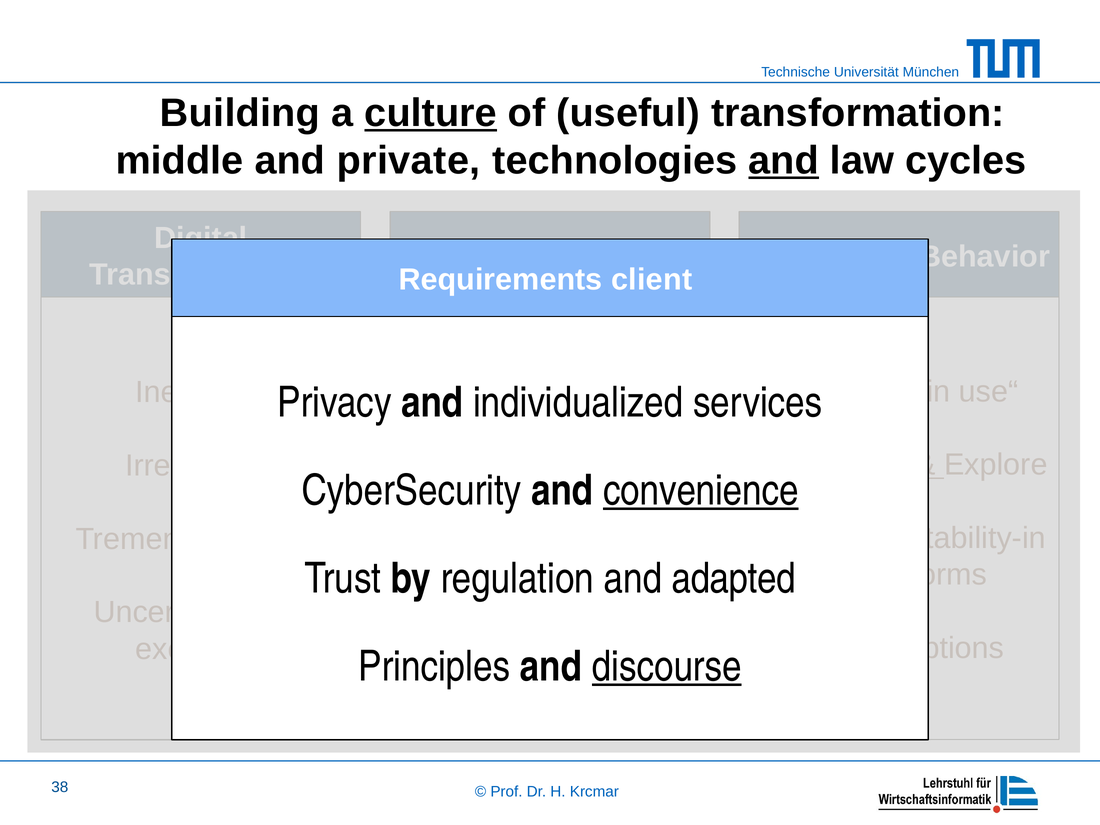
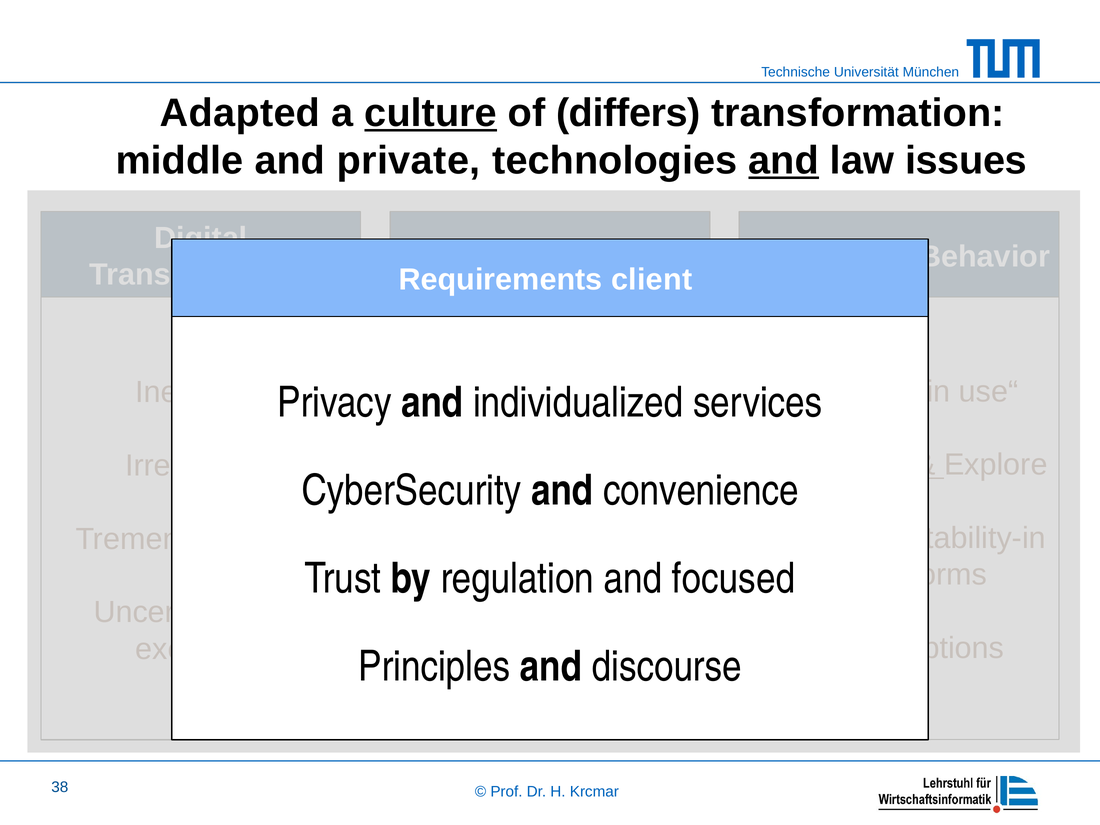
Building: Building -> Adapted (240, 113)
useful: useful -> differs (628, 113)
cycles: cycles -> issues (966, 161)
convenience underline: present -> none (701, 491)
adapted: adapted -> focused (734, 579)
discourse underline: present -> none (667, 667)
